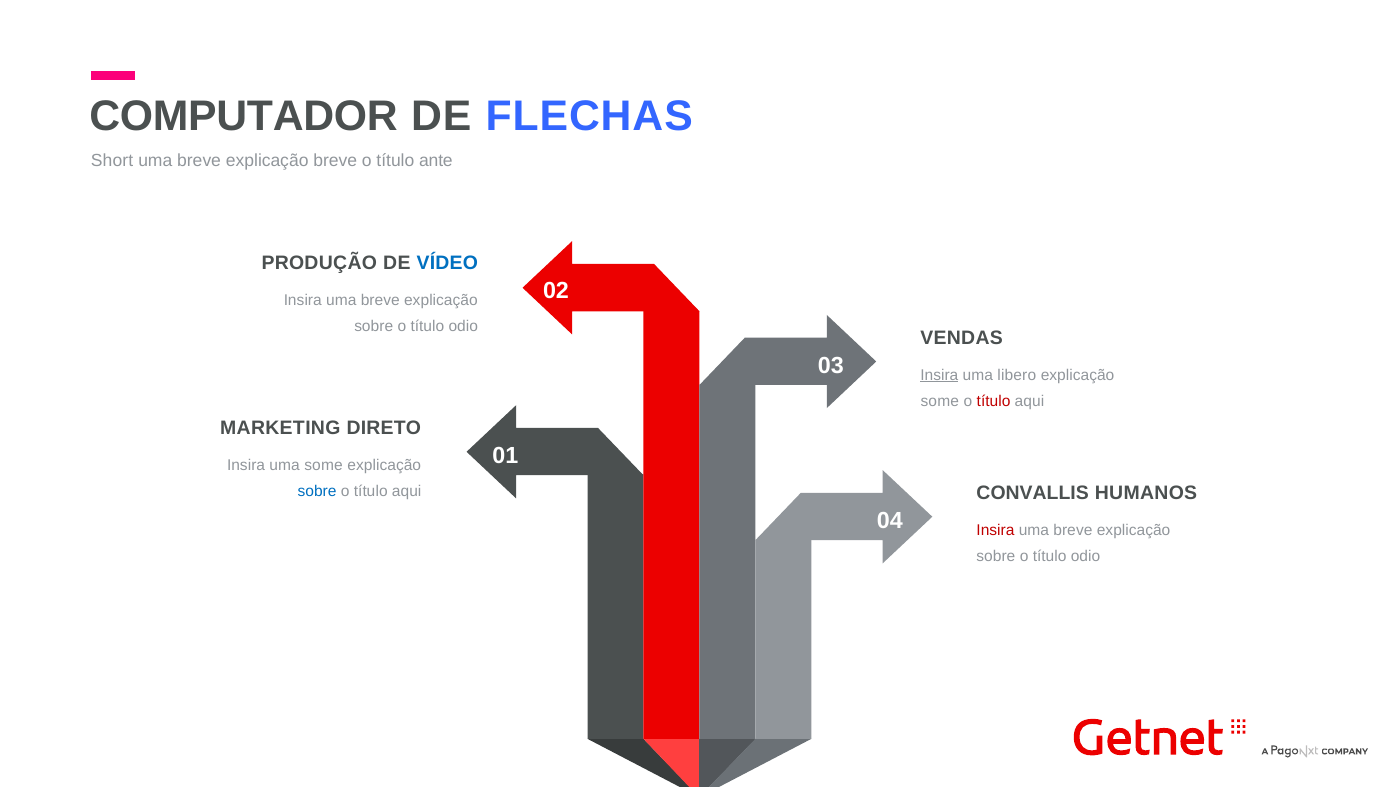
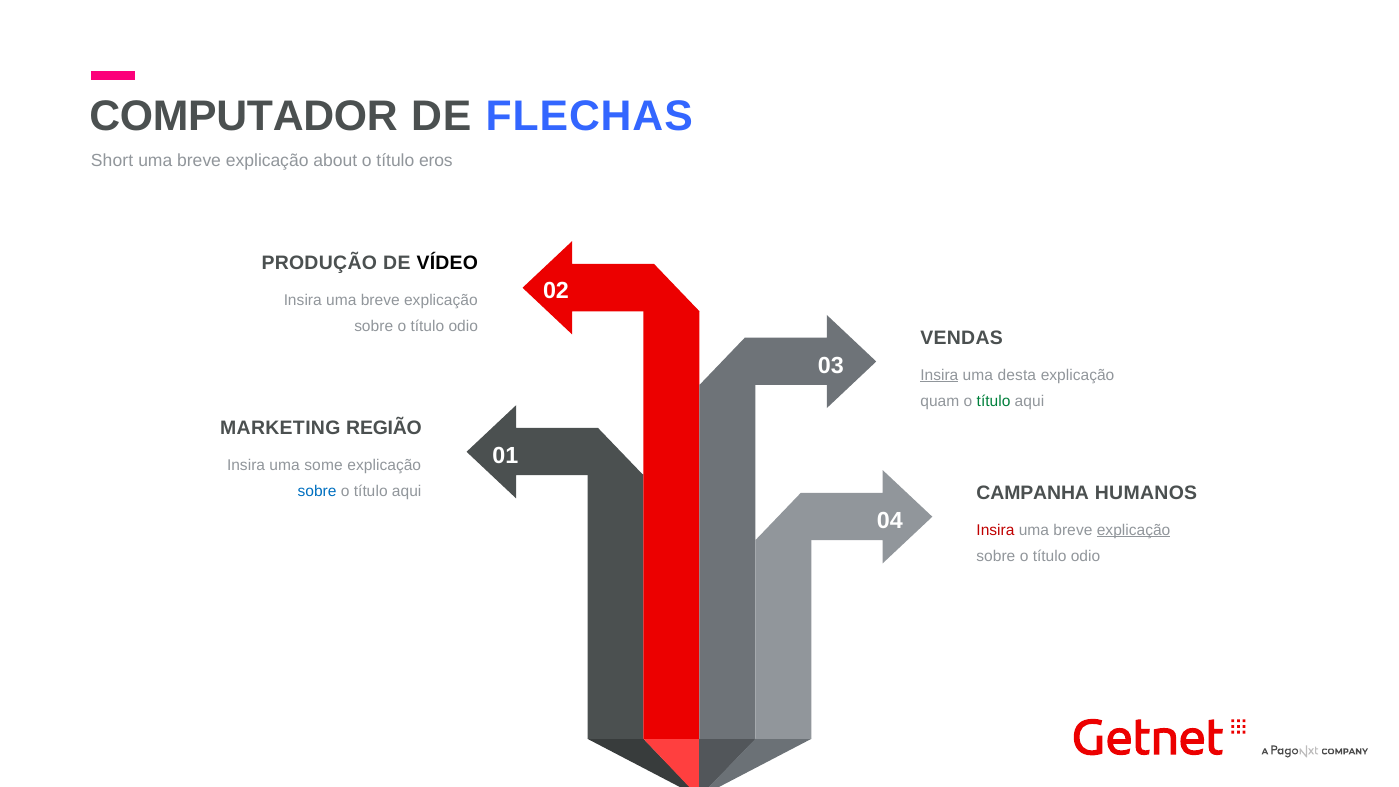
explicação breve: breve -> about (335, 161)
ante: ante -> eros (436, 161)
VÍDEO colour: blue -> black (447, 263)
libero: libero -> desta (1017, 375)
some: some -> quam (940, 401)
título colour: red -> green (994, 401)
DIRETO: DIRETO -> REGIÃO (384, 428)
CONVALLIS: CONVALLIS -> CAMPANHA (1033, 493)
explicação underline: none -> present (1134, 530)
